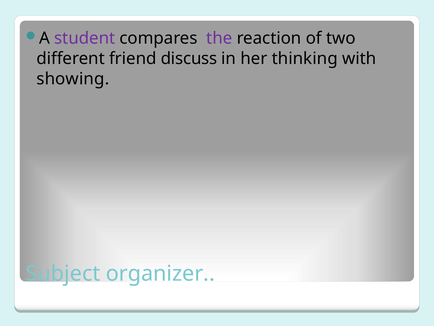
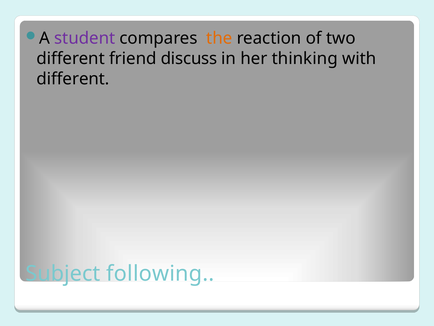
the colour: purple -> orange (219, 38)
showing: showing -> different (73, 79)
organizer: organizer -> following (160, 273)
